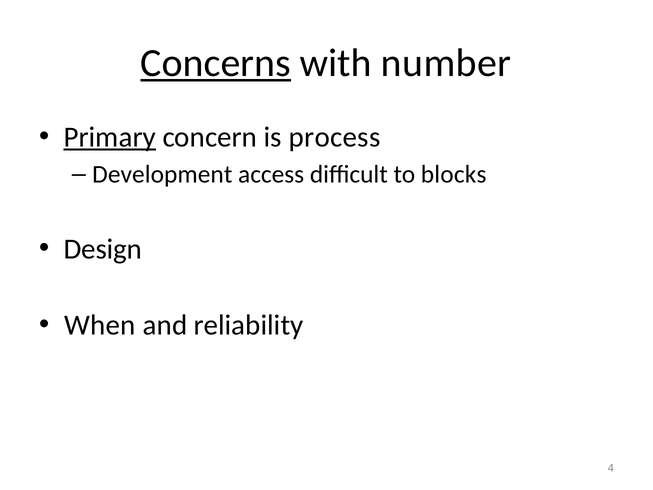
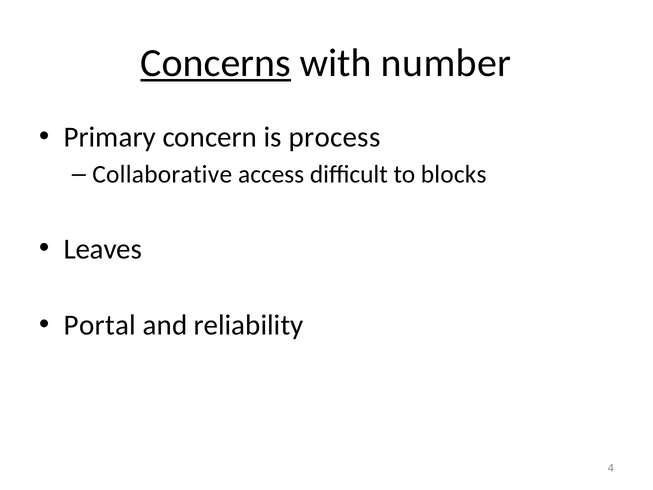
Primary underline: present -> none (110, 137)
Development: Development -> Collaborative (162, 174)
Design: Design -> Leaves (103, 249)
When: When -> Portal (100, 325)
